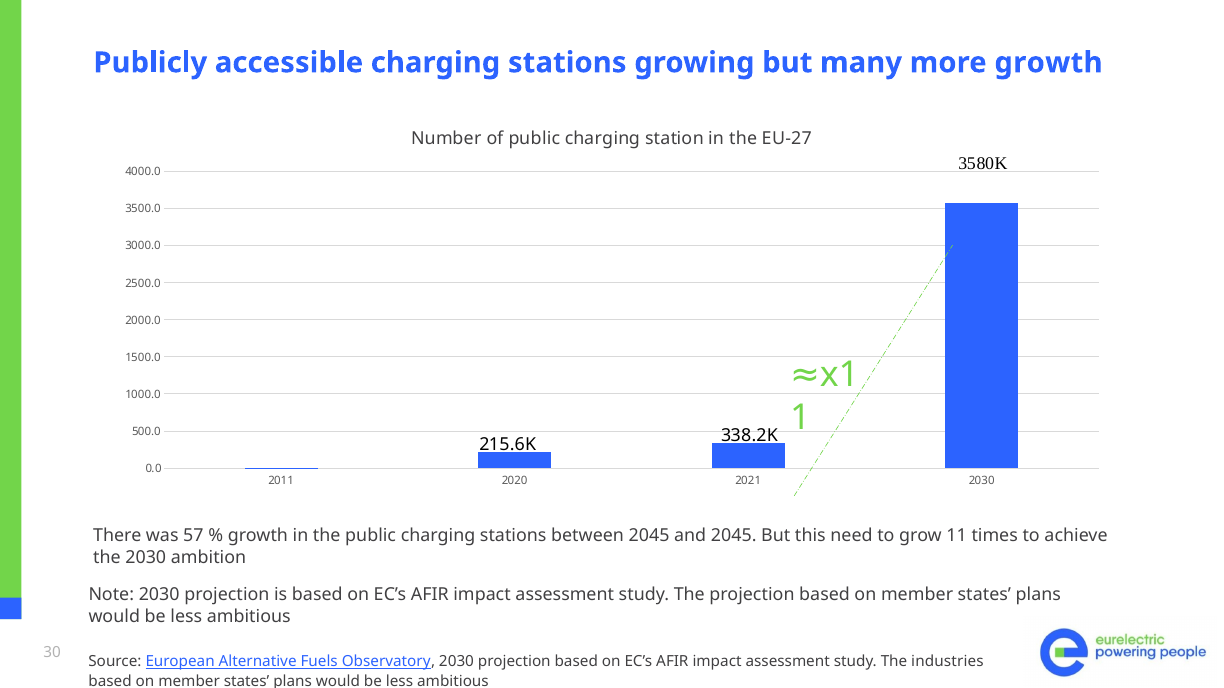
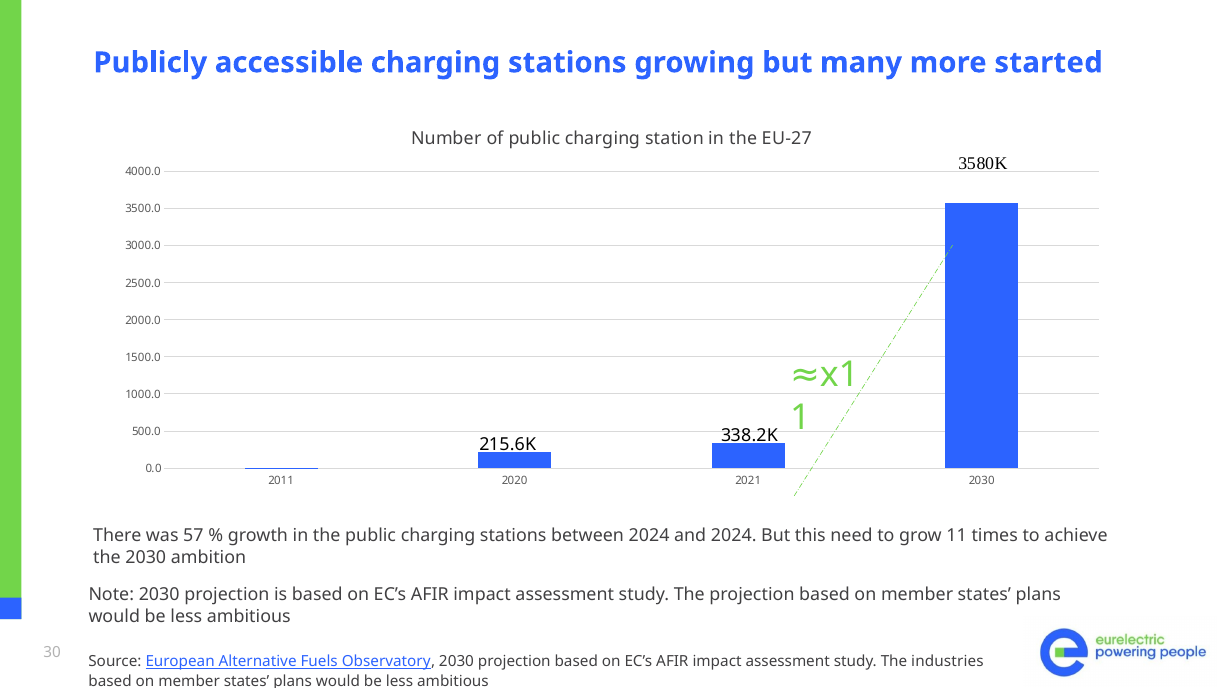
more growth: growth -> started (1049, 63)
between 2045: 2045 -> 2024 (649, 536)
and 2045: 2045 -> 2024 (734, 536)
